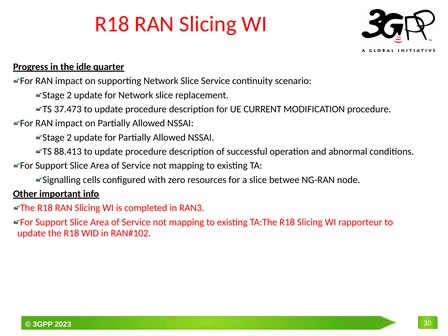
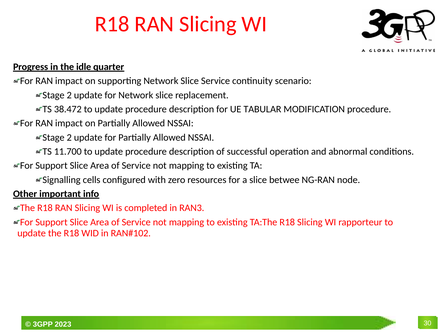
37.473: 37.473 -> 38.472 (68, 109)
CURRENT: CURRENT -> TABULAR (262, 109)
88.413: 88.413 -> 11.700 (68, 152)
